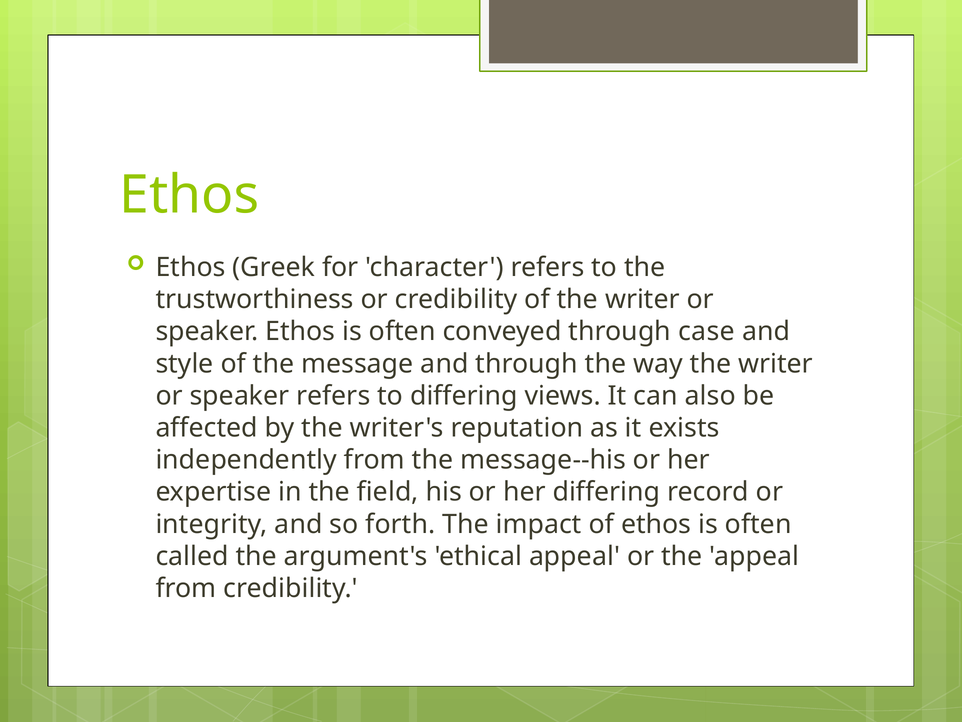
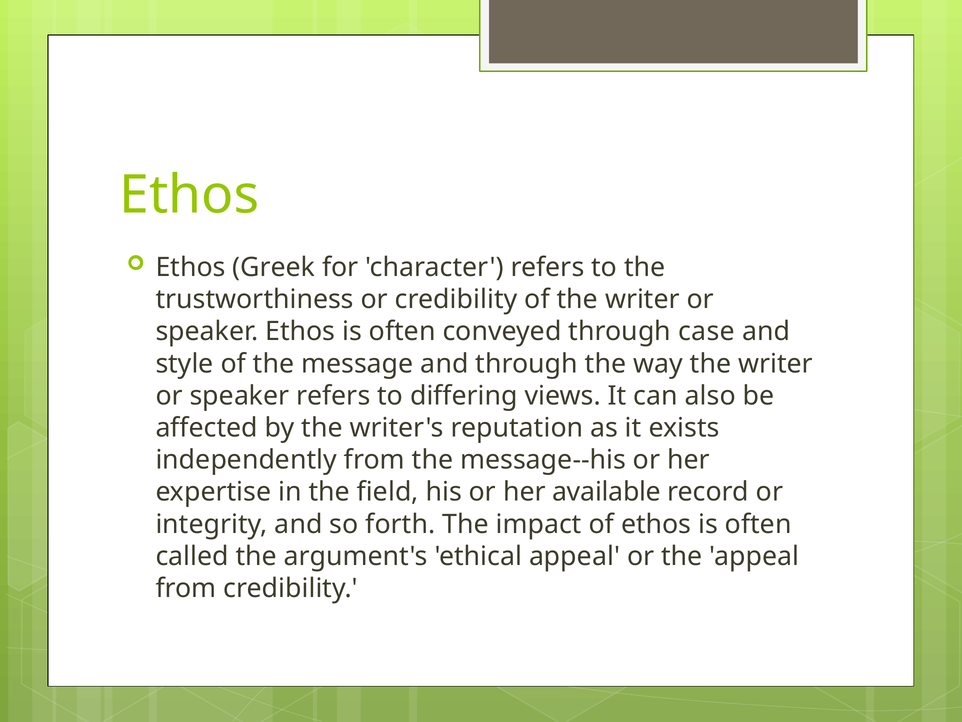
her differing: differing -> available (607, 492)
